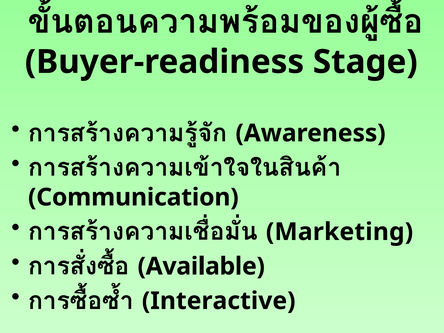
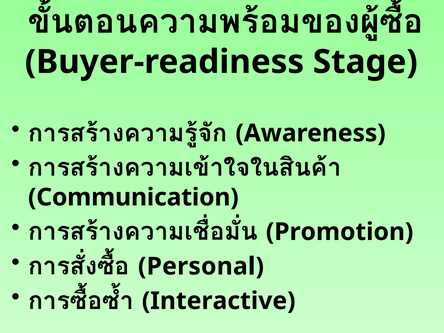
Marketing: Marketing -> Promotion (340, 232)
Available: Available -> Personal (201, 266)
